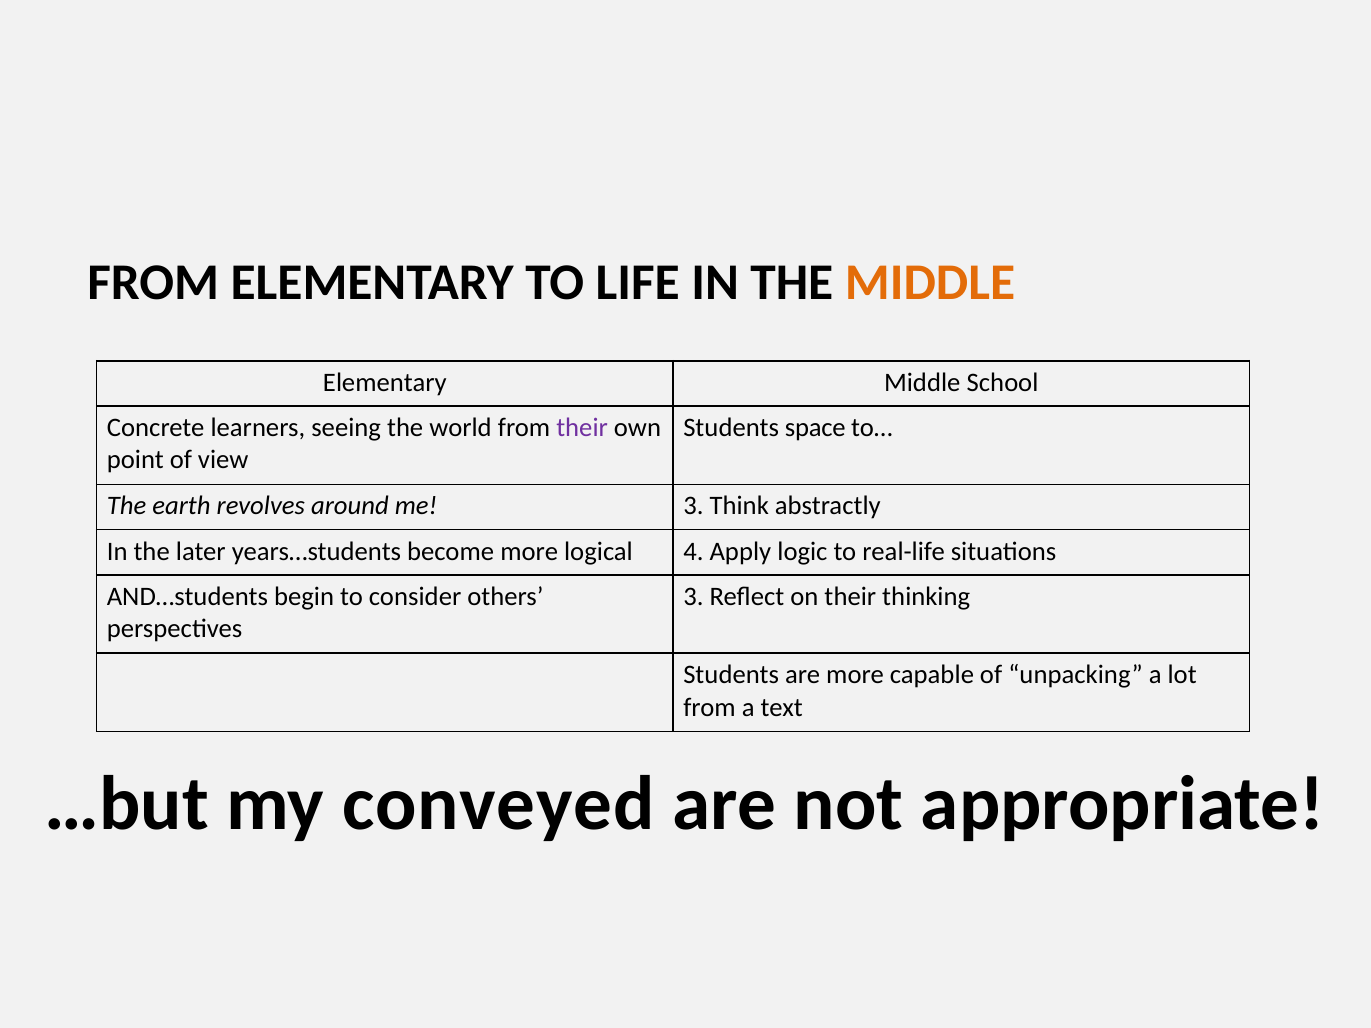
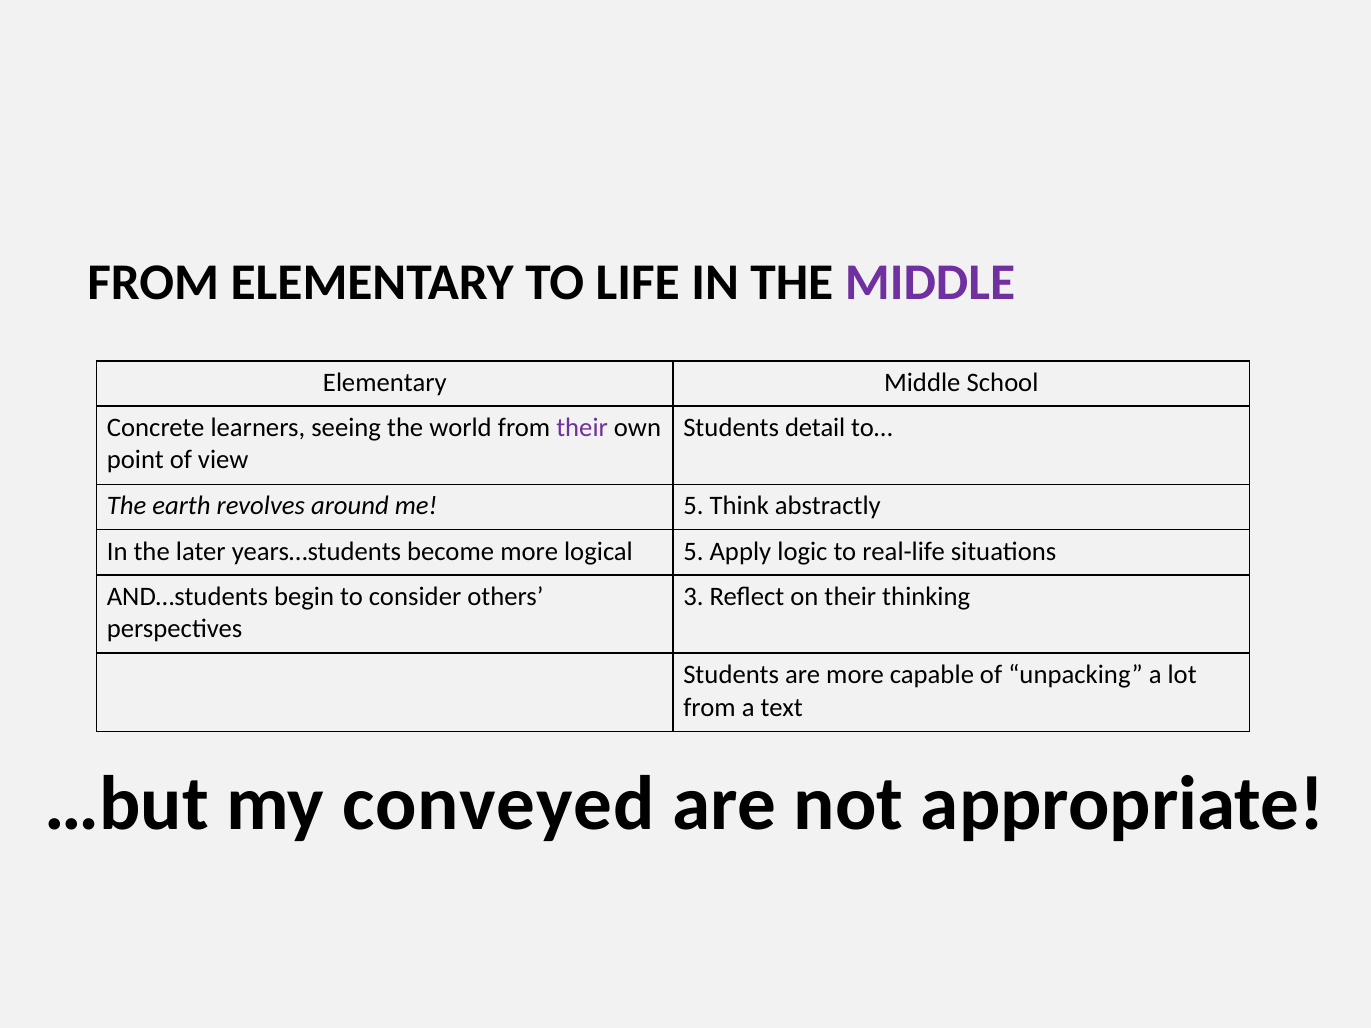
MIDDLE colour: orange -> purple (930, 282)
space: space -> detail (815, 428)
me 3: 3 -> 5 (693, 506)
logical 4: 4 -> 5 (693, 551)
